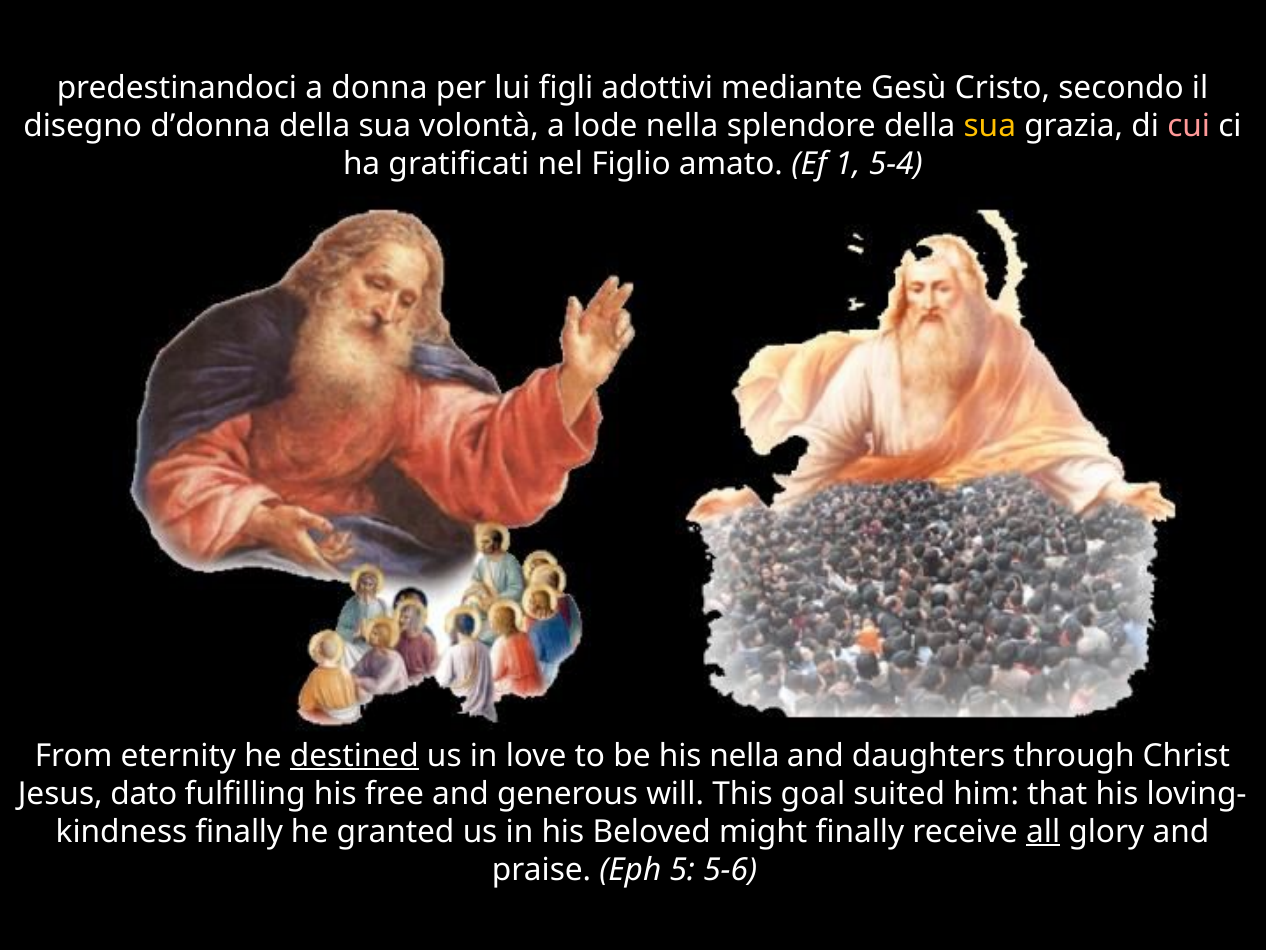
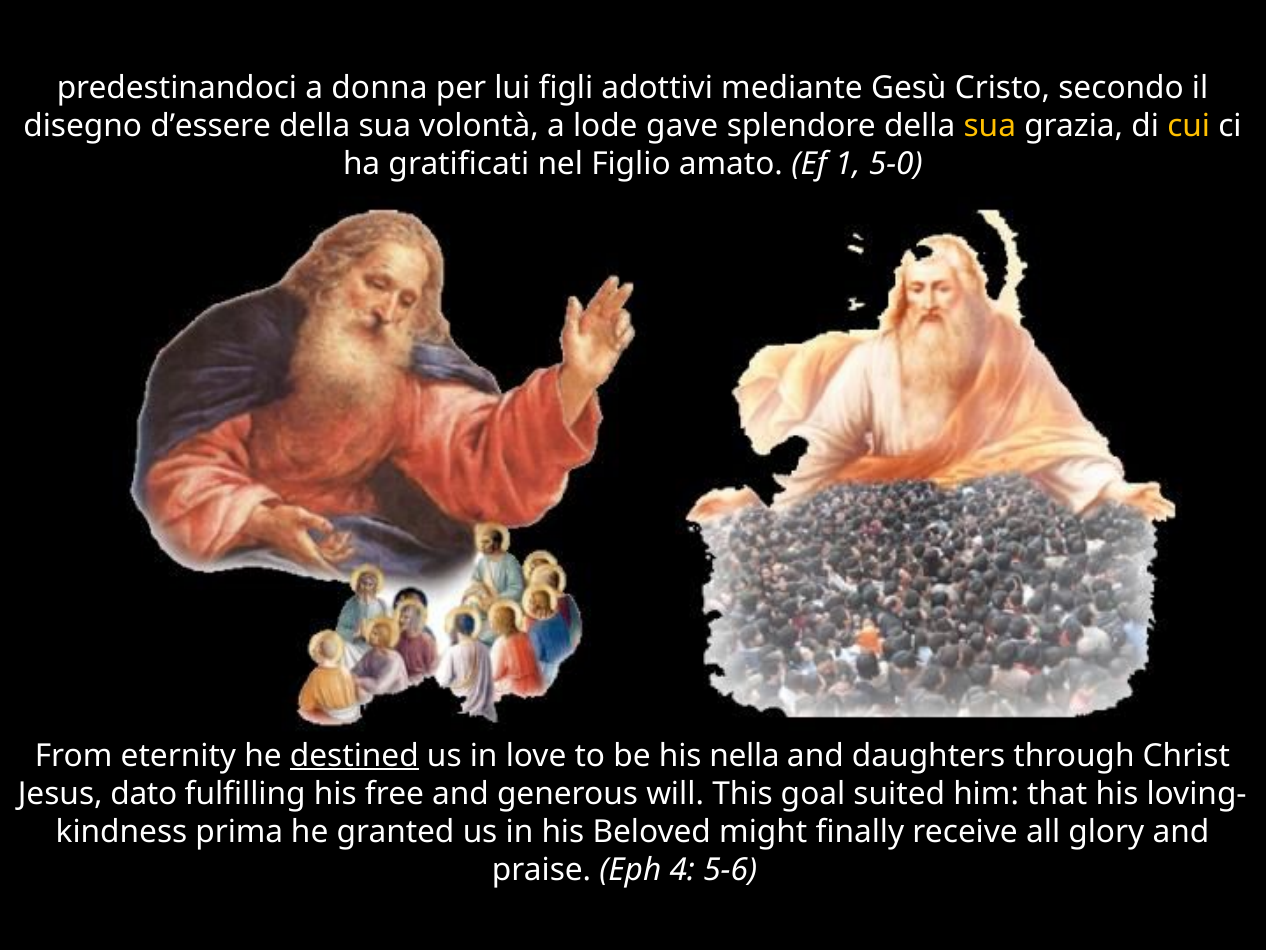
d’donna: d’donna -> d’essere (211, 126)
lode nella: nella -> gave (682, 126)
cui colour: pink -> yellow (1189, 126)
5-4: 5-4 -> 5-0 (896, 164)
finally: finally -> prima (239, 831)
all underline: present -> none (1043, 831)
5: 5 -> 4 (682, 869)
